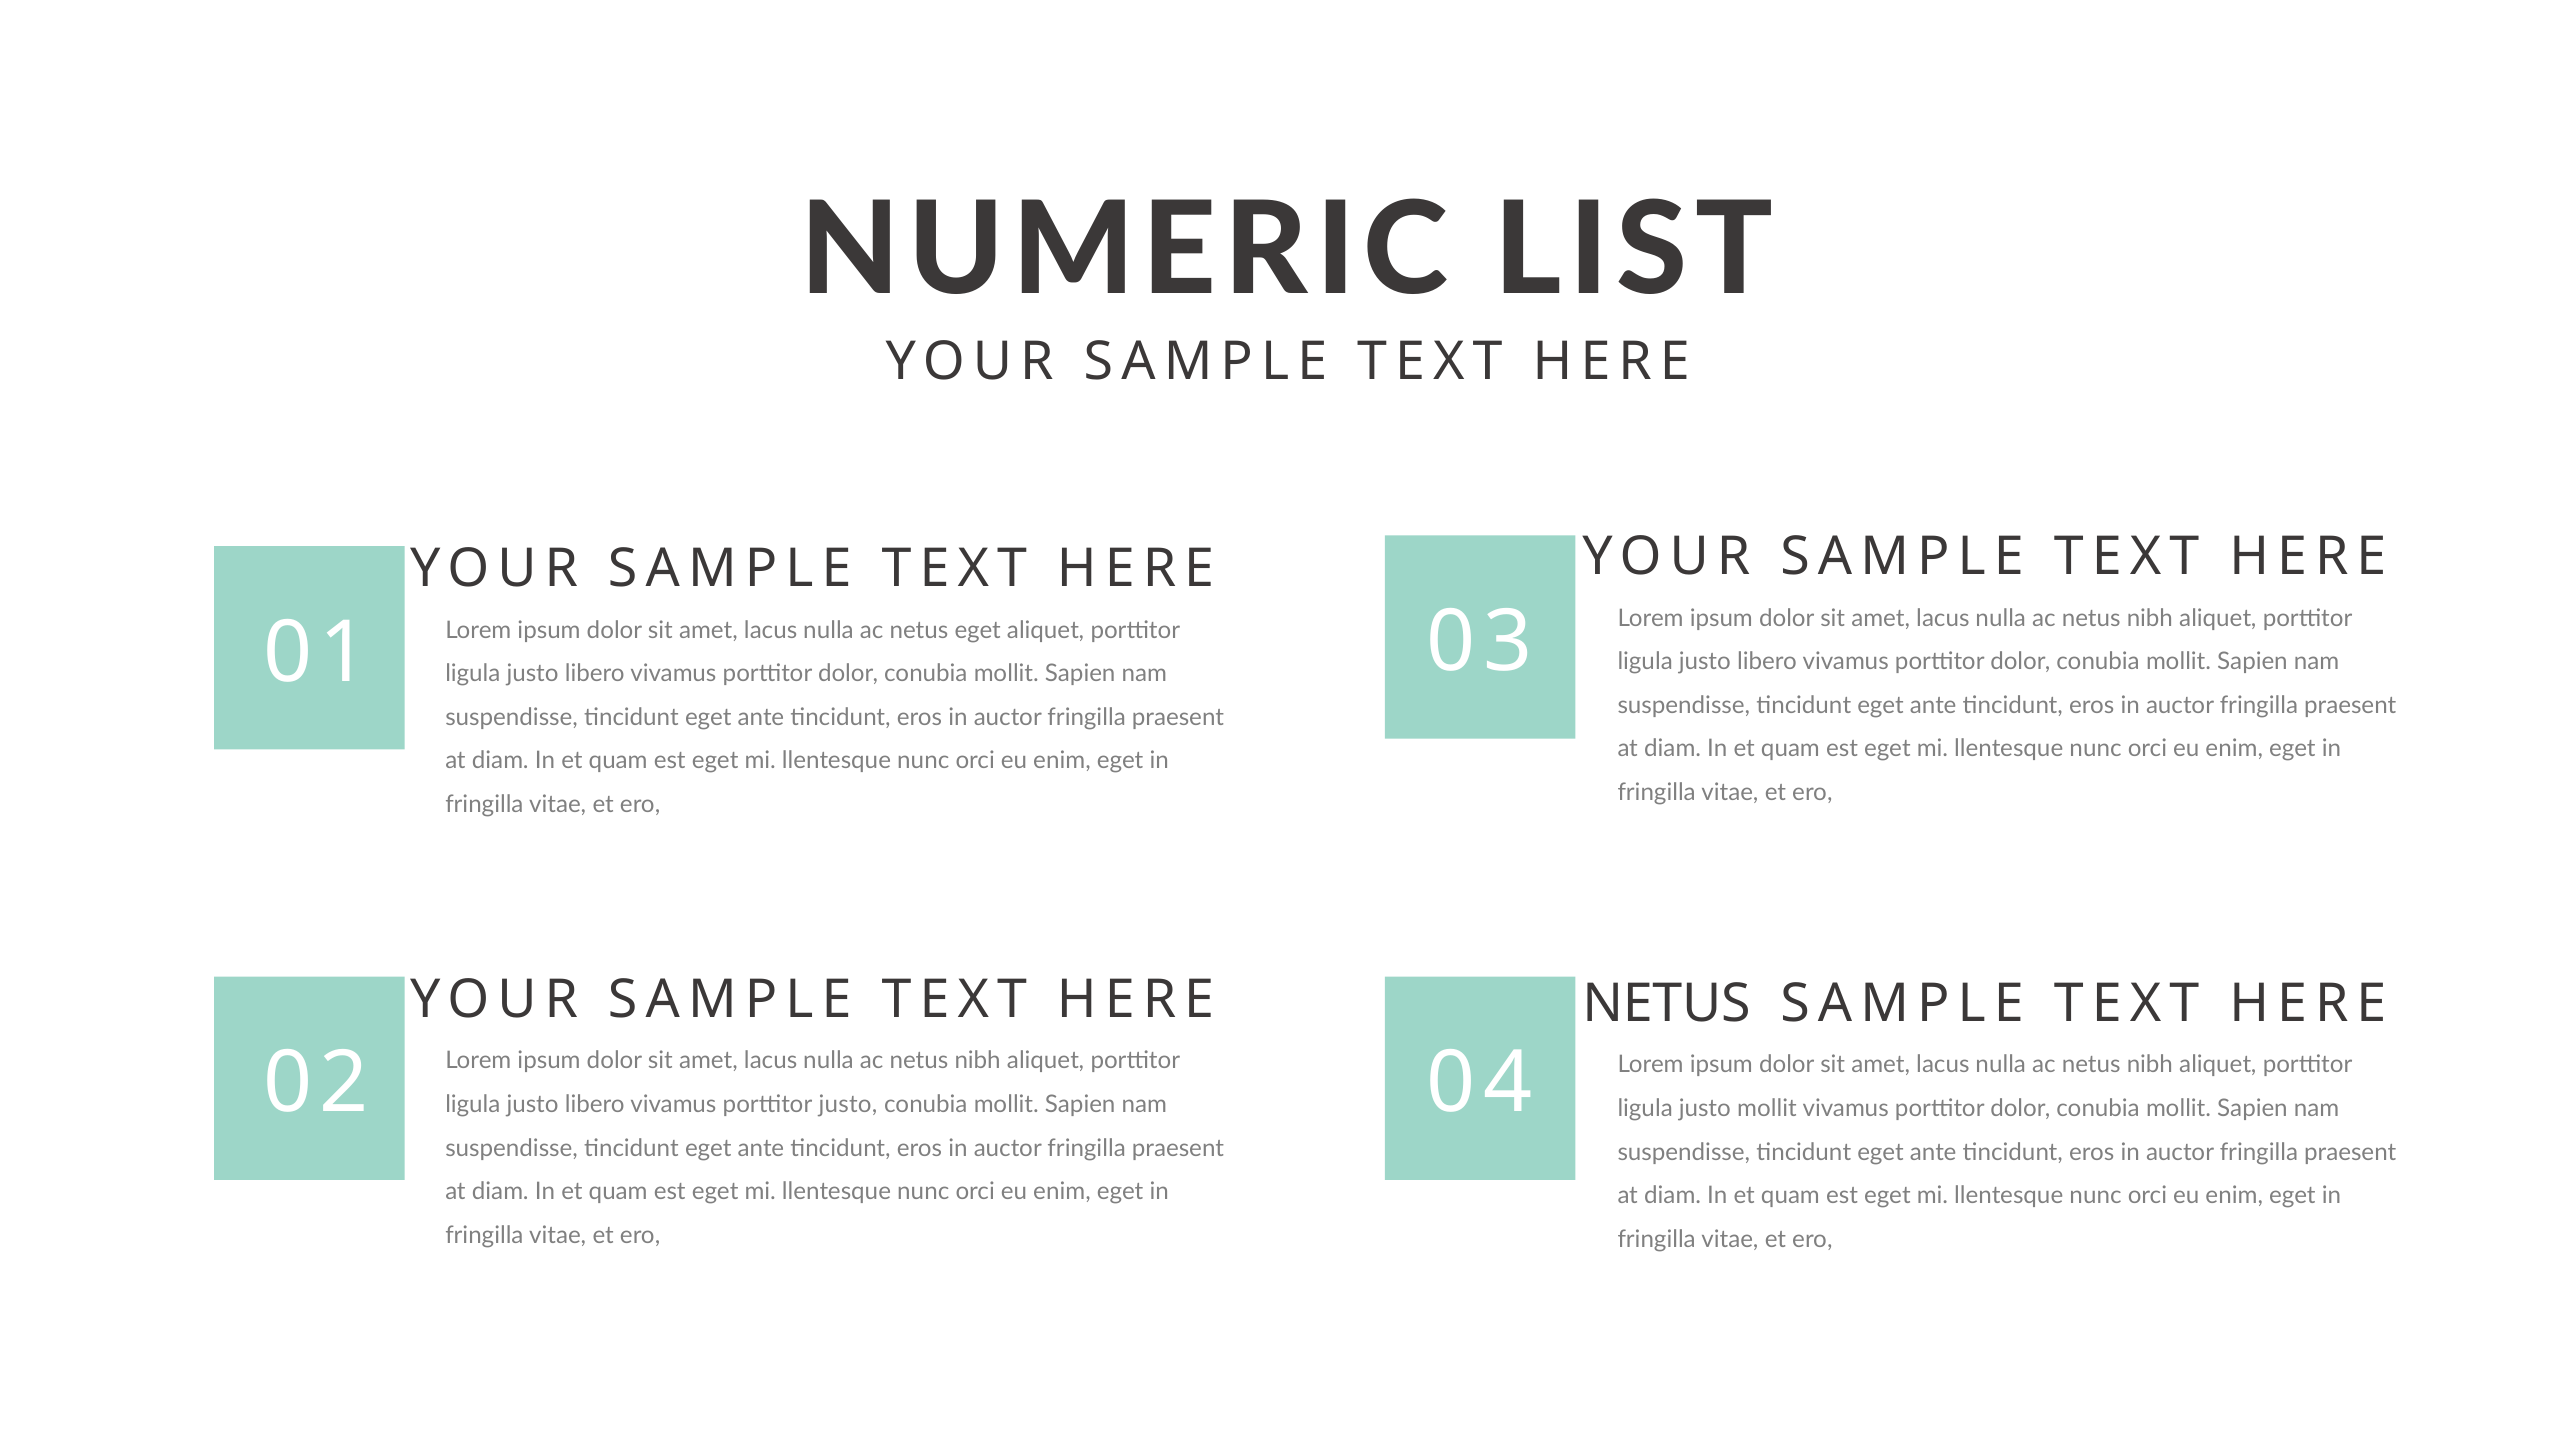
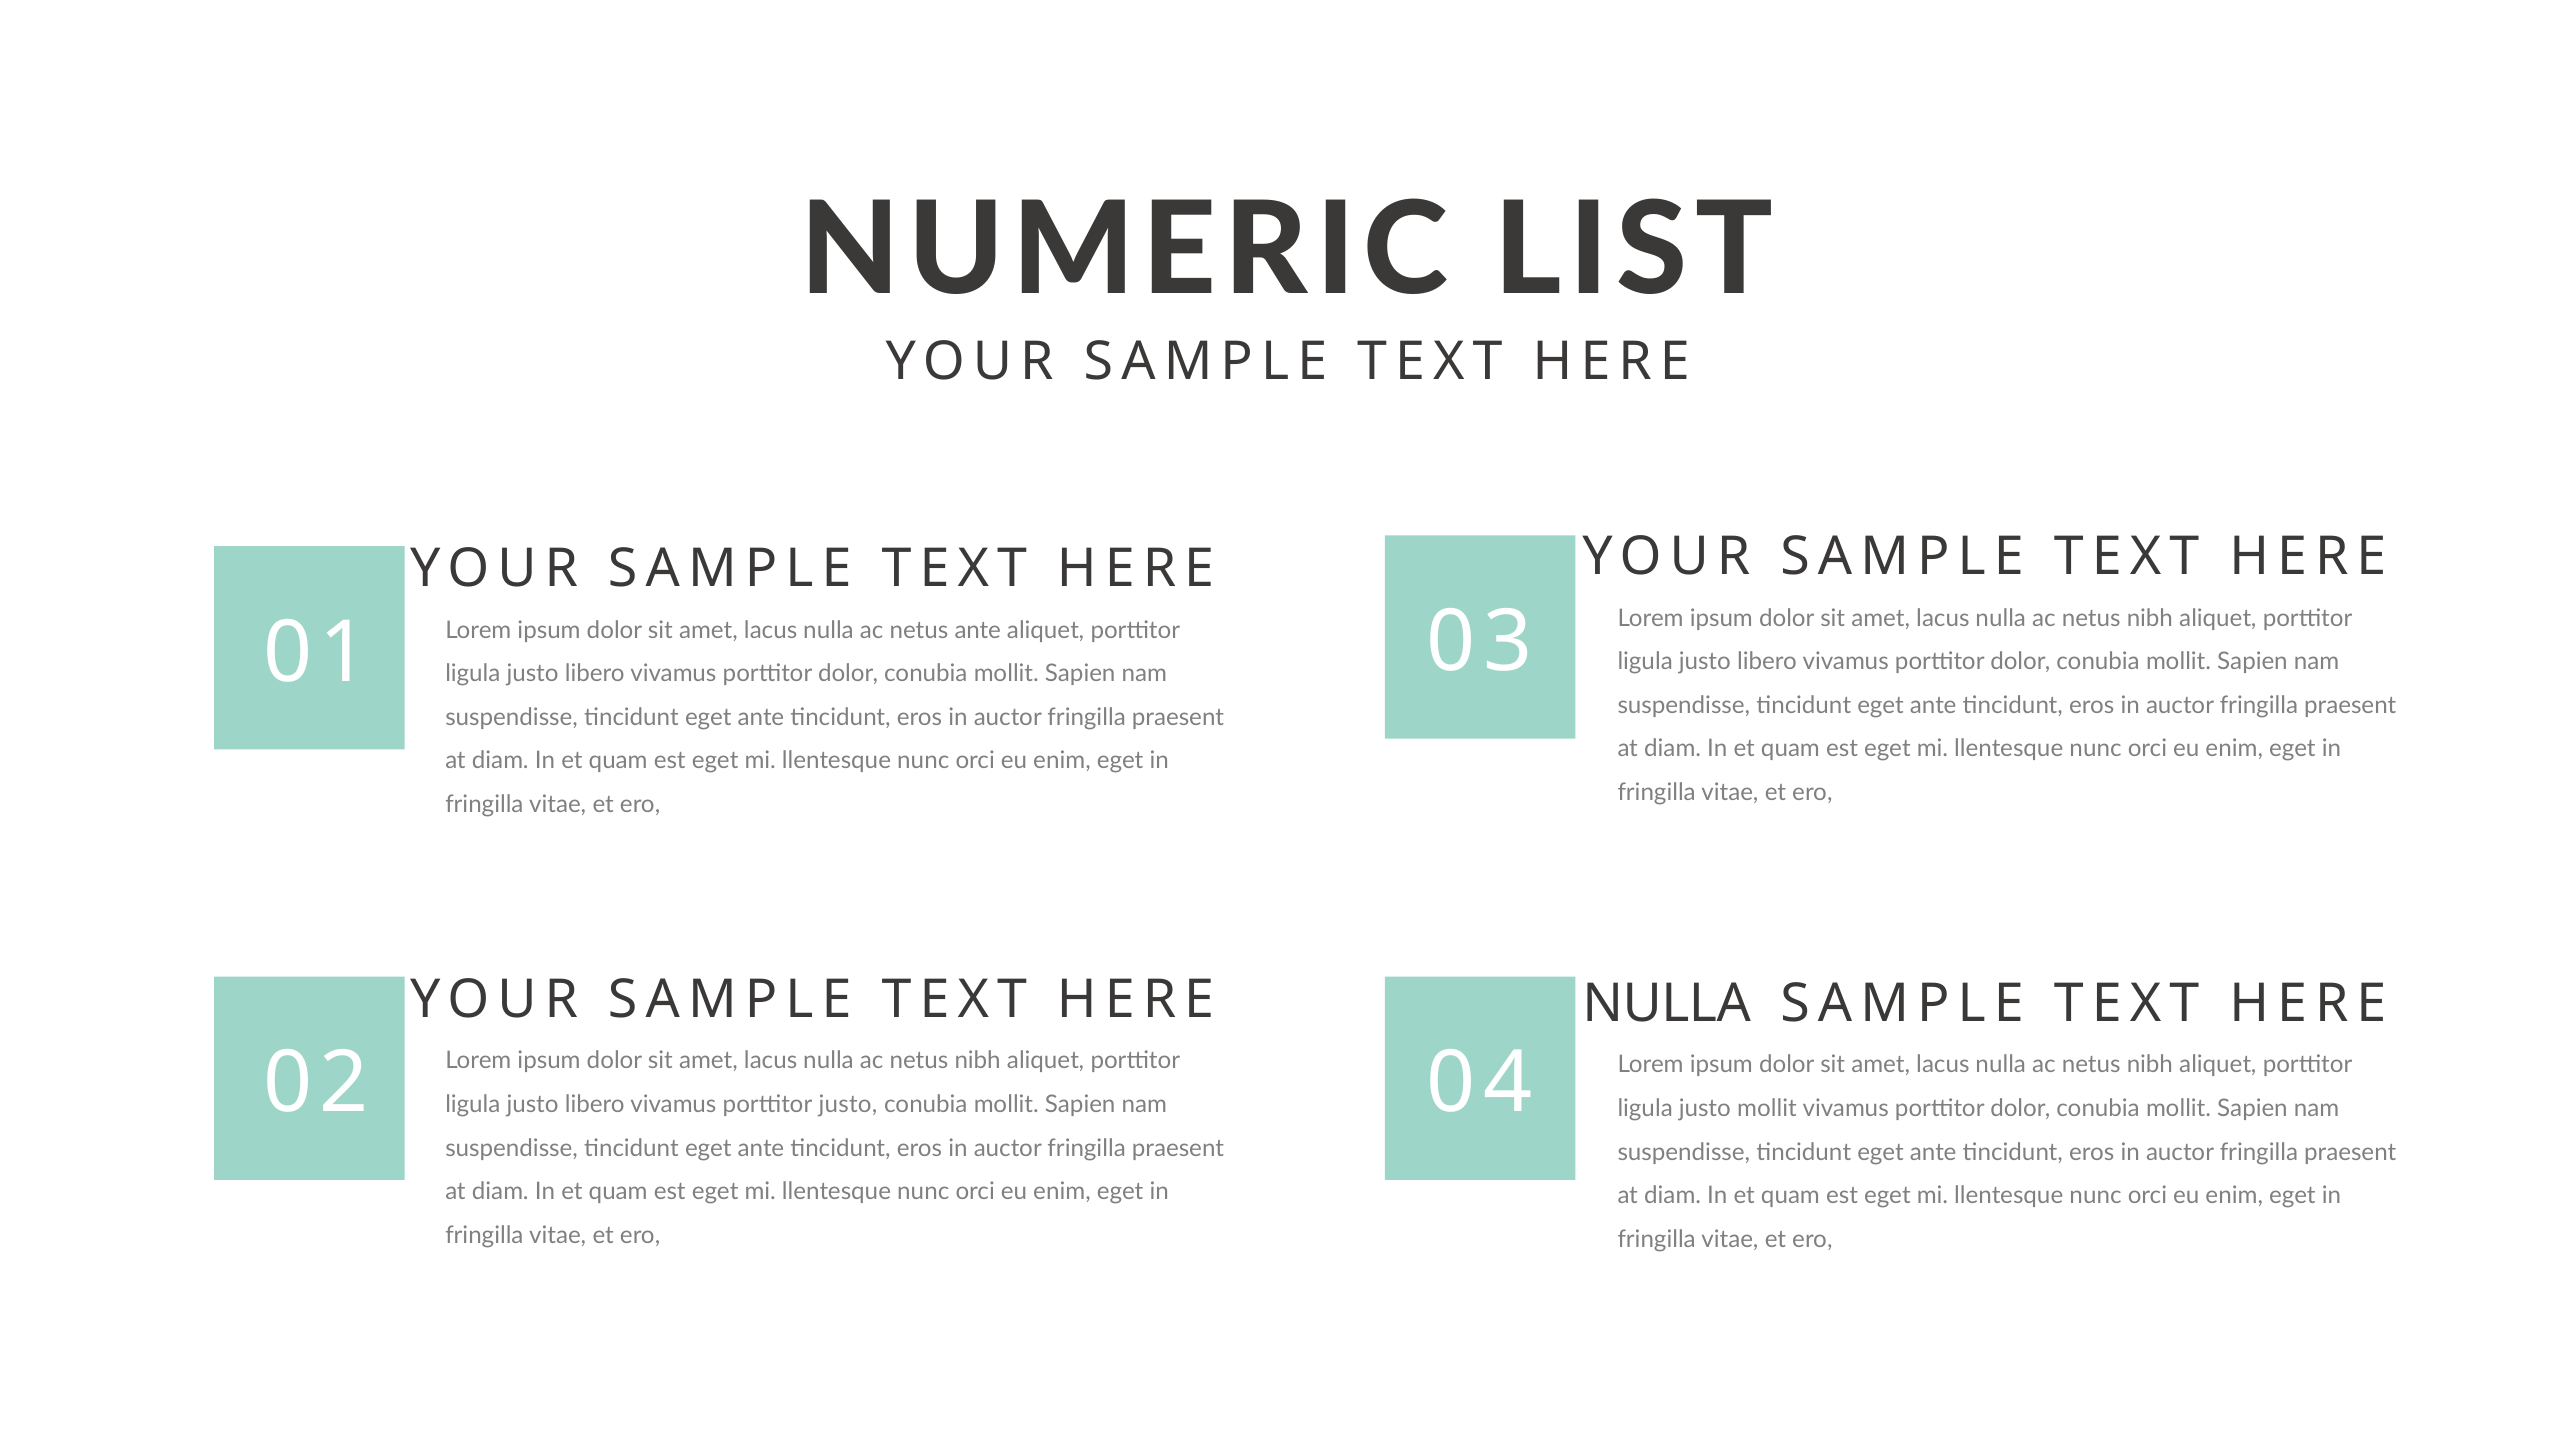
netus eget: eget -> ante (978, 630)
NETUS: NETUS -> NULLA (1667, 1003)
